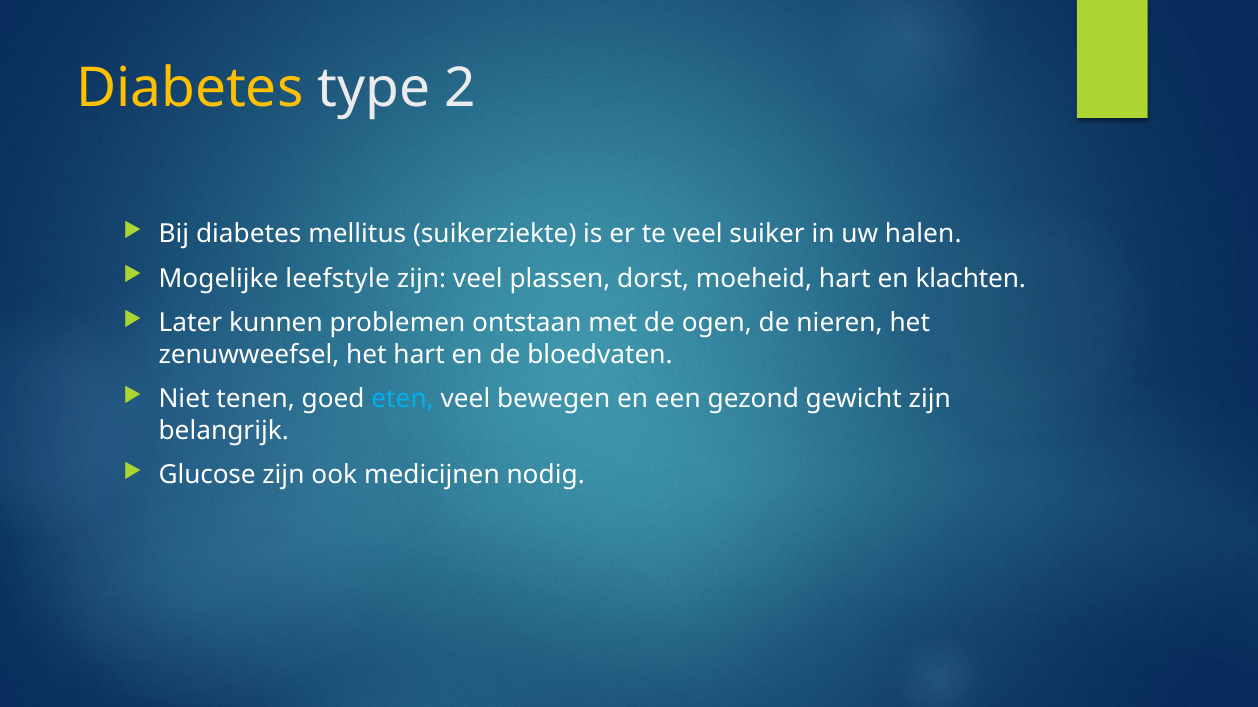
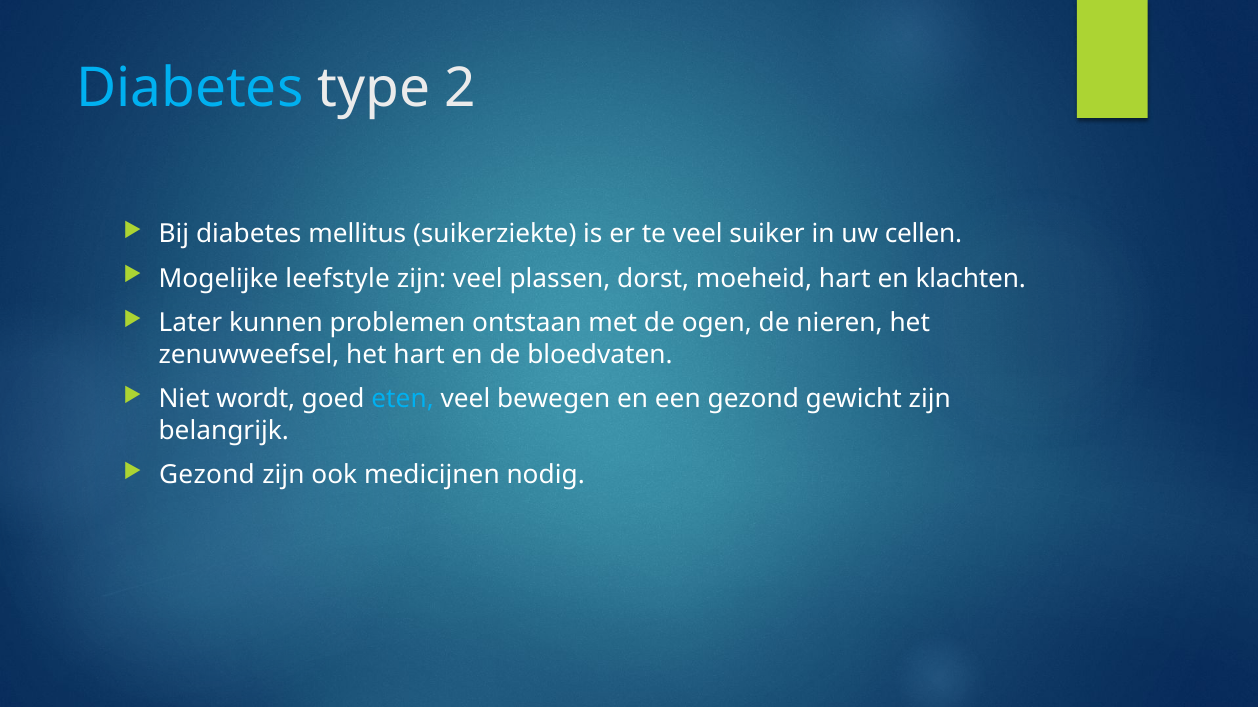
Diabetes colour: yellow -> light blue (190, 88)
halen: halen -> cellen (924, 234)
tenen: tenen -> wordt (256, 399)
Glucose: Glucose -> Gezond (207, 475)
